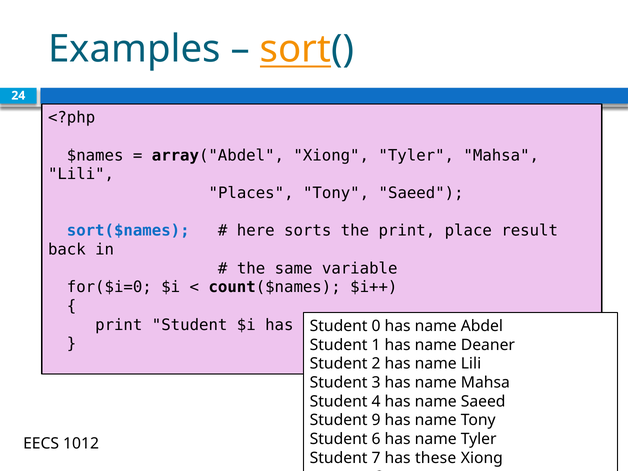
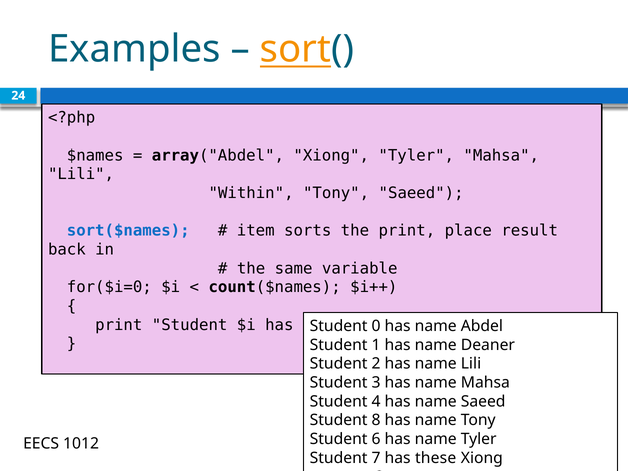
Places: Places -> Within (251, 193)
here: here -> item (256, 231)
9: 9 -> 8 (376, 420)
